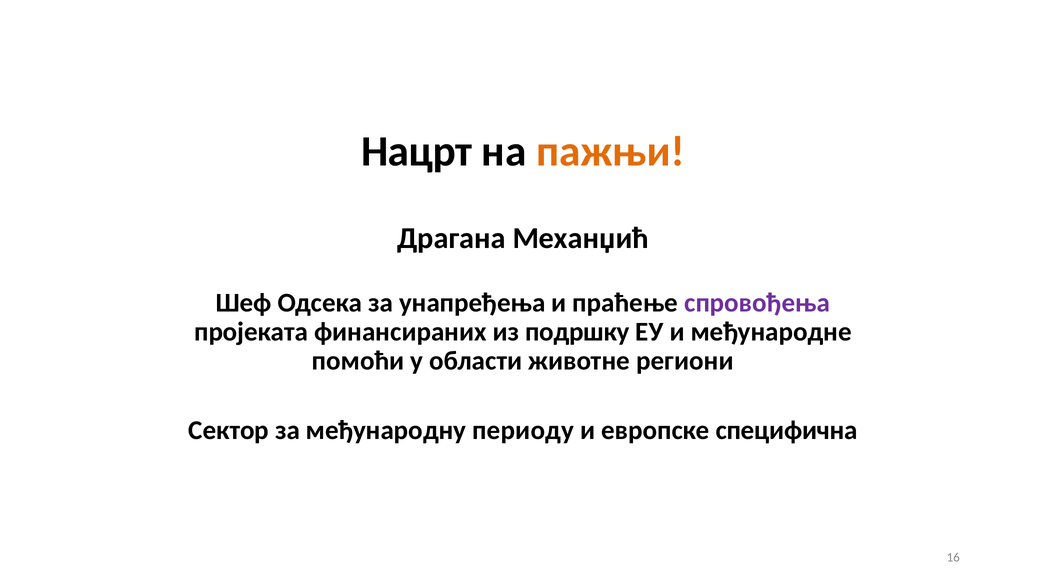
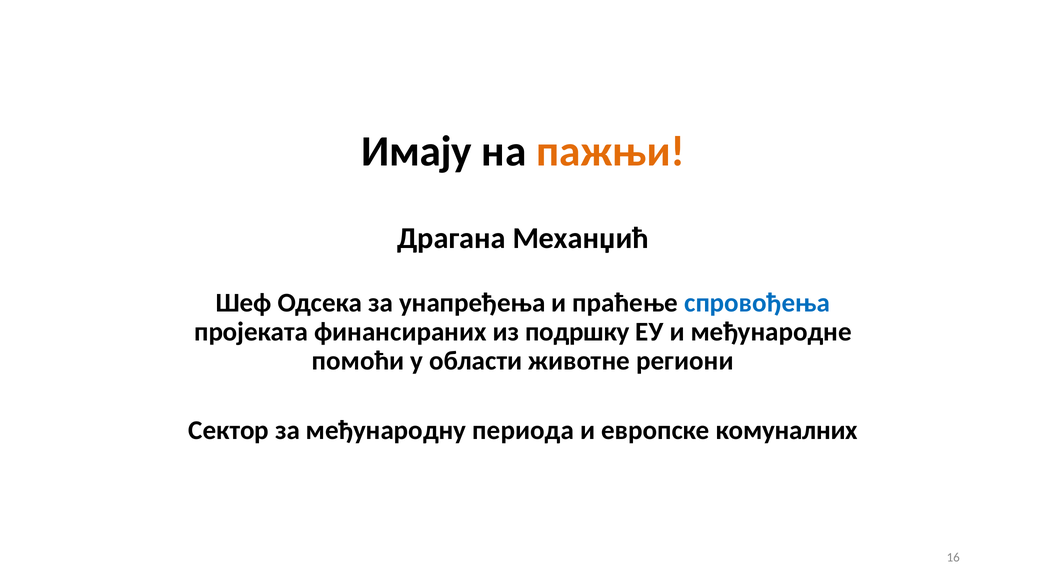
Нацрт: Нацрт -> Имају (417, 151)
спровођења colour: purple -> blue (757, 303)
периоду: периоду -> периода (523, 431)
специфична: специфична -> комуналних (787, 431)
